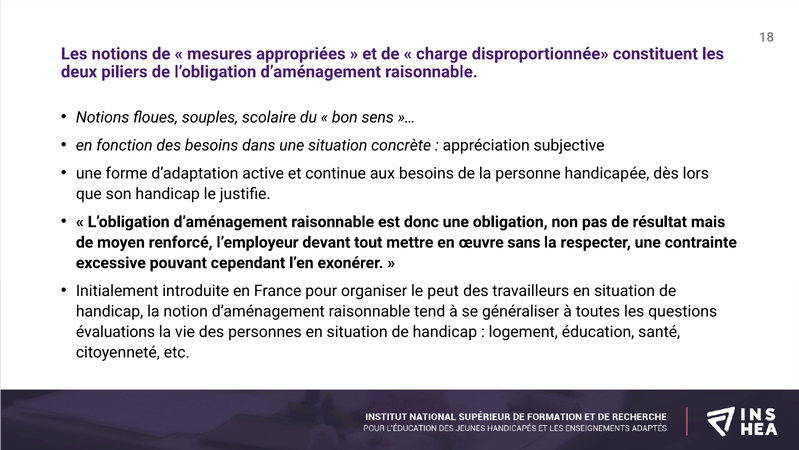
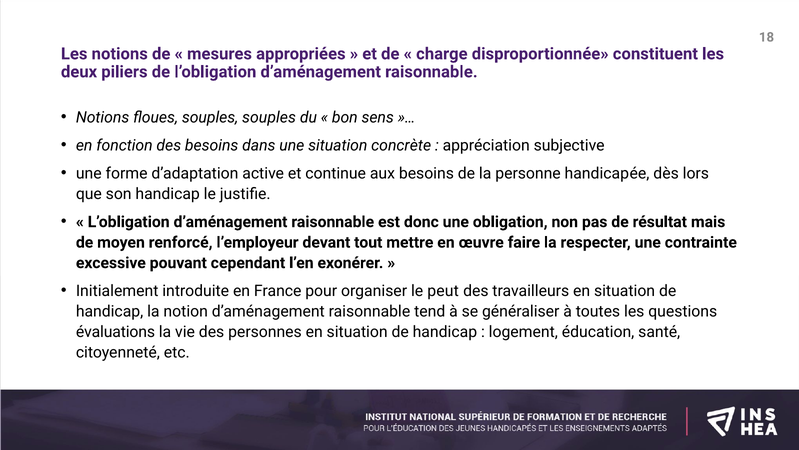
souples scolaire: scolaire -> souples (269, 117)
sans: sans -> faire (524, 242)
